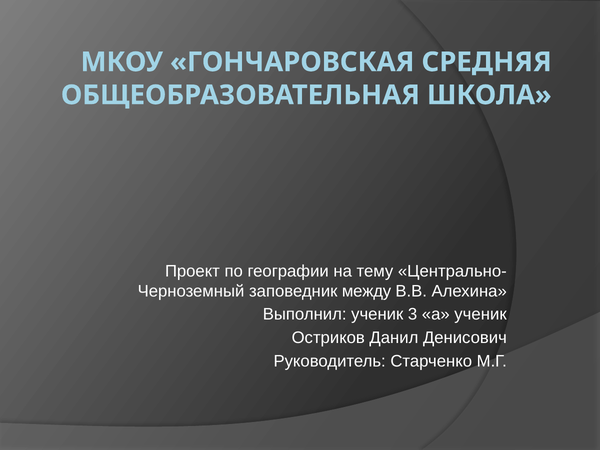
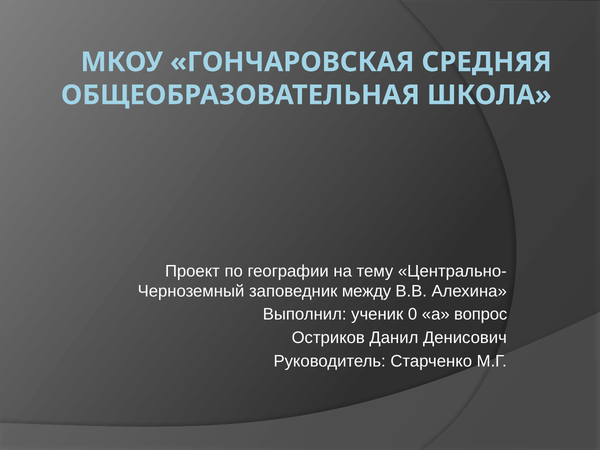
3: 3 -> 0 (413, 314)
а ученик: ученик -> вопрос (481, 314)
